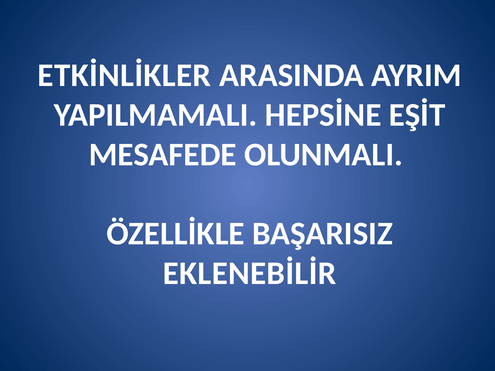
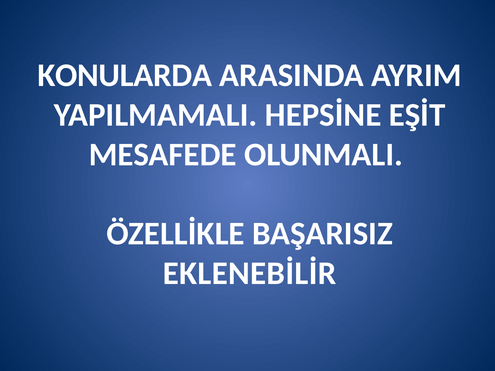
ETKİNLİKLER: ETKİNLİKLER -> KONULARDA (125, 75)
